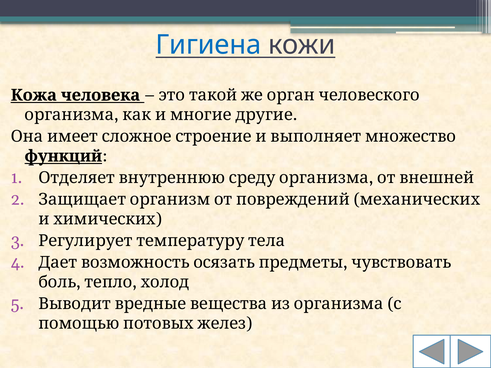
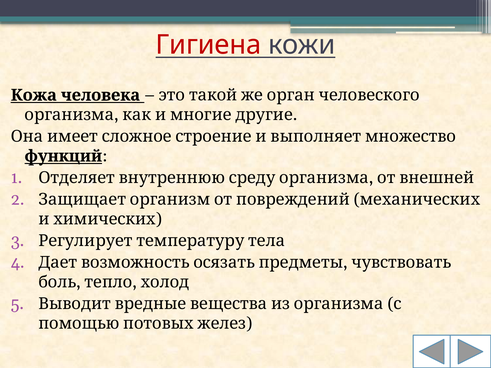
Гигиена colour: blue -> red (208, 45)
